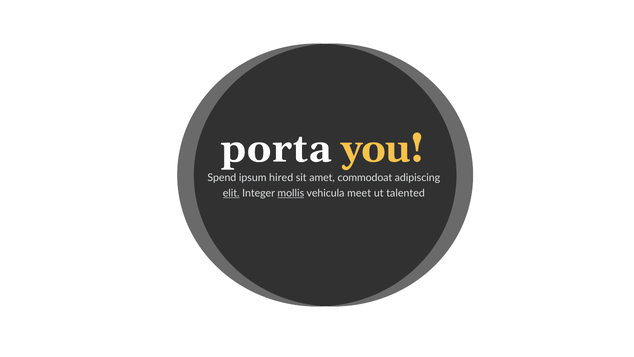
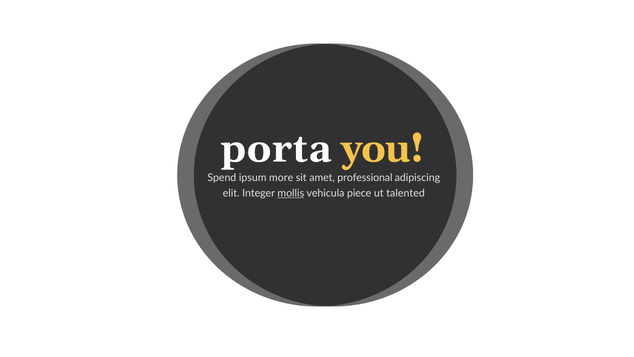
hired: hired -> more (281, 178)
commodoat: commodoat -> professional (365, 178)
elit underline: present -> none (231, 193)
meet: meet -> piece (359, 193)
